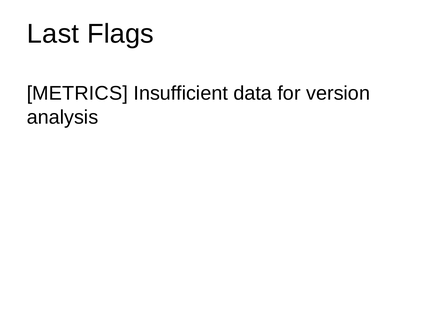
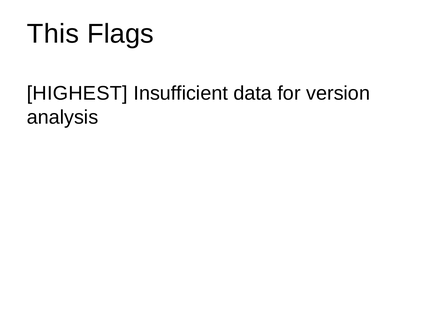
Last: Last -> This (53, 34)
METRICS: METRICS -> HIGHEST (77, 94)
